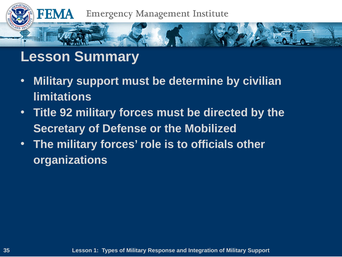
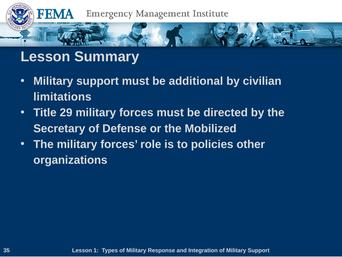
determine: determine -> additional (196, 81)
92: 92 -> 29 (66, 113)
officials: officials -> policies (212, 144)
